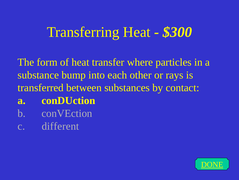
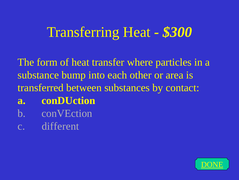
rays: rays -> area (175, 75)
